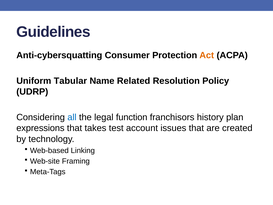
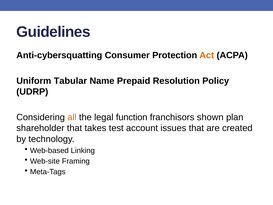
Related: Related -> Prepaid (134, 81)
all colour: blue -> orange (72, 117)
history: history -> shown (210, 117)
expressions: expressions -> shareholder (40, 128)
